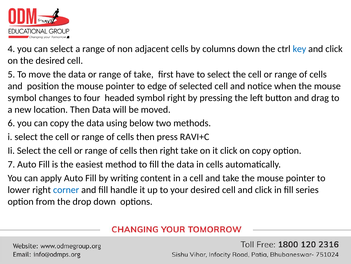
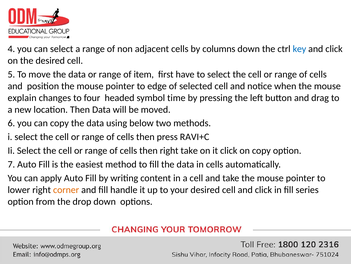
of take: take -> item (144, 74)
symbol: symbol -> explain (22, 98)
symbol right: right -> time (176, 98)
corner colour: blue -> orange (66, 189)
